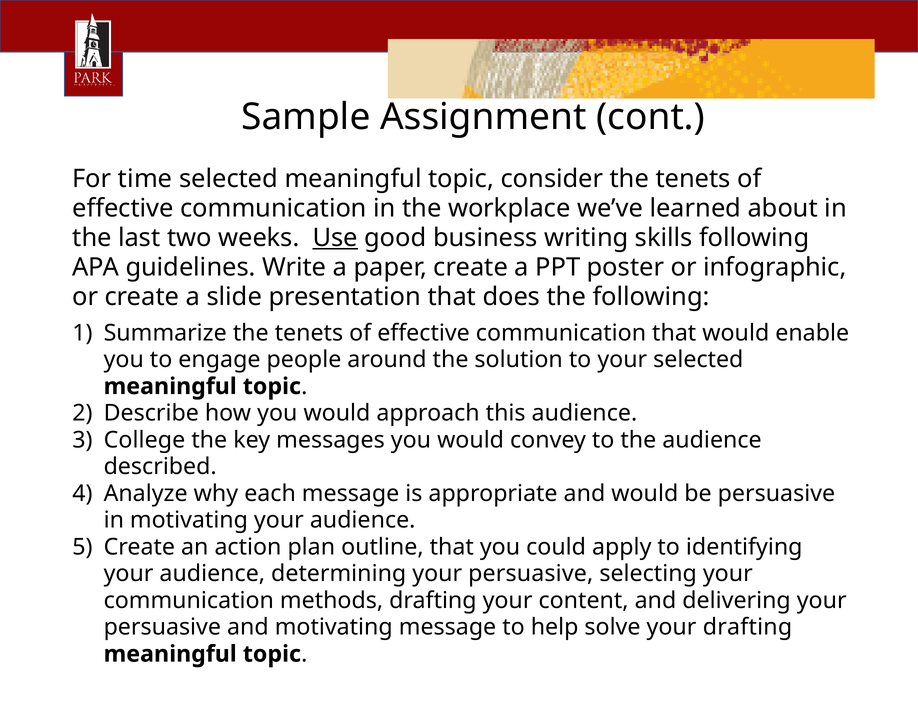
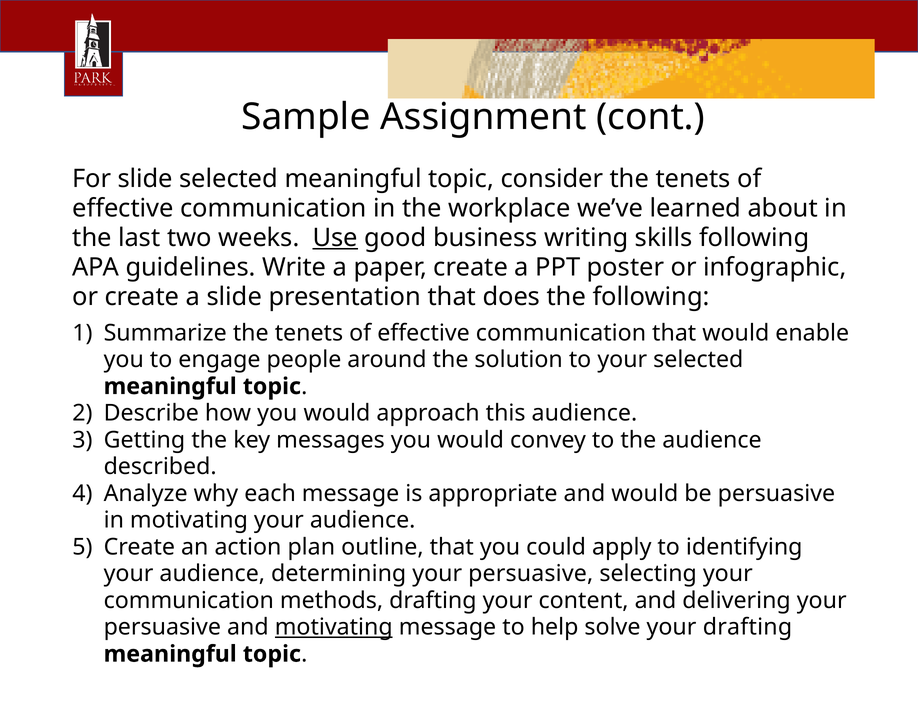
For time: time -> slide (145, 179)
College: College -> Getting (144, 440)
motivating underline: none -> present (334, 628)
